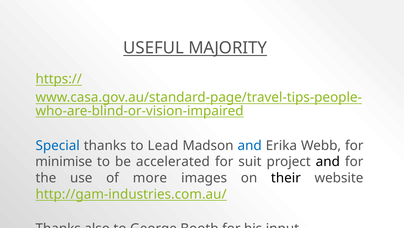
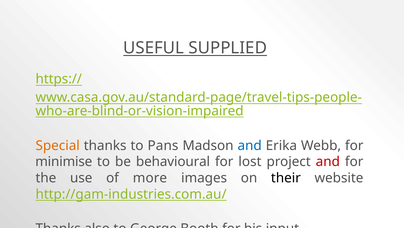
MAJORITY: MAJORITY -> SUPPLIED (228, 48)
Special colour: blue -> orange (58, 145)
Lead: Lead -> Pans (163, 145)
accelerated: accelerated -> behavioural (173, 161)
suit: suit -> lost (250, 161)
and colour: black -> red (328, 161)
